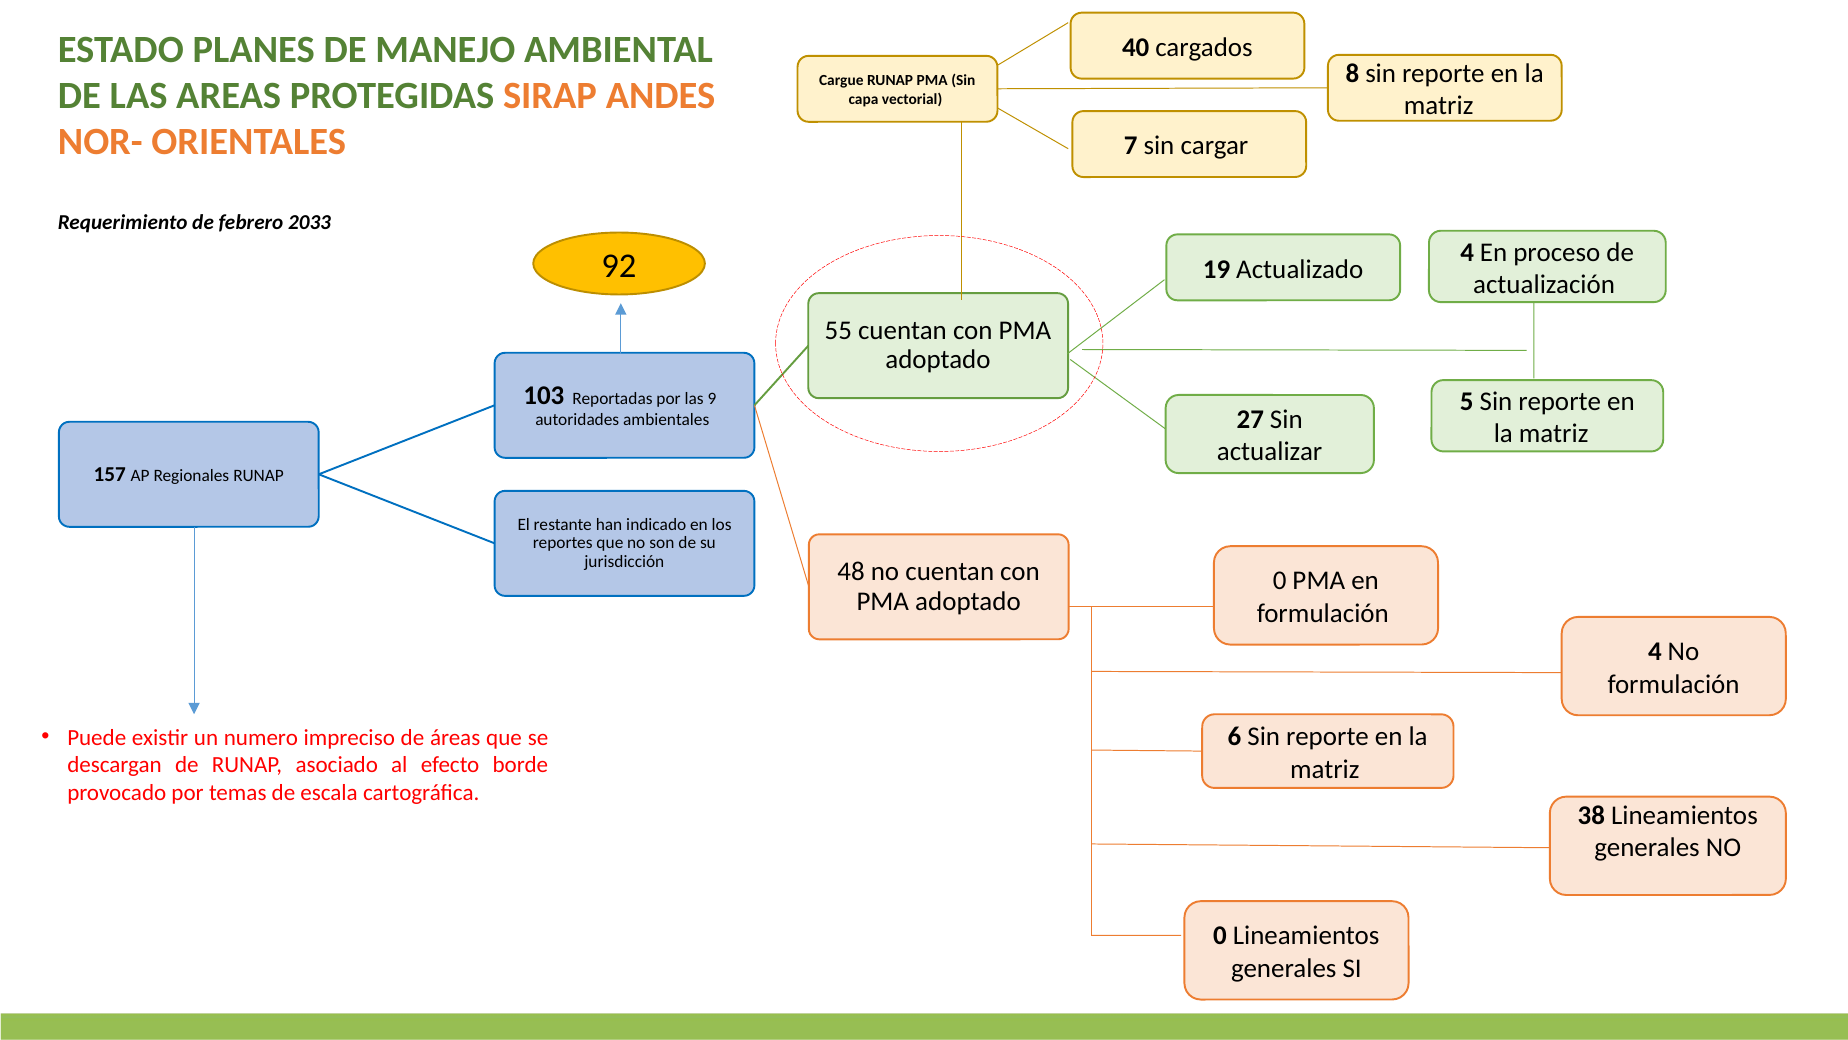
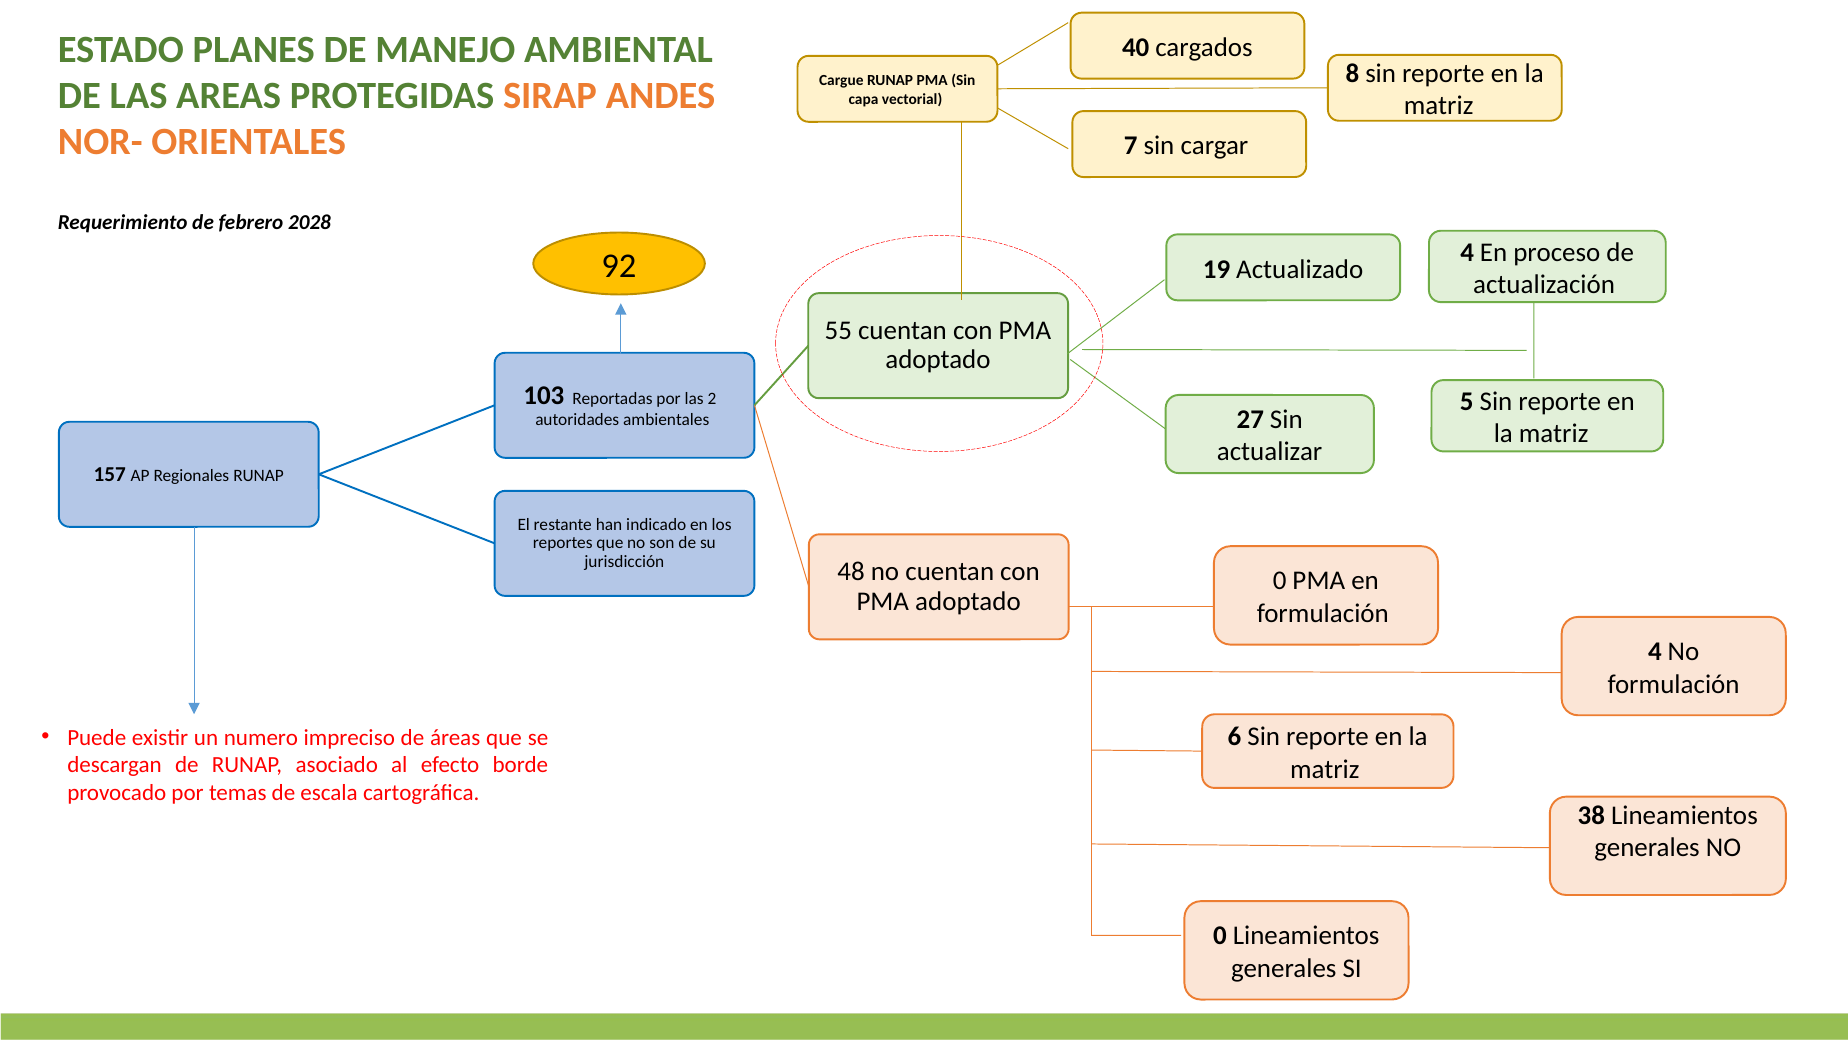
2033: 2033 -> 2028 (310, 223)
9: 9 -> 2 (712, 399)
